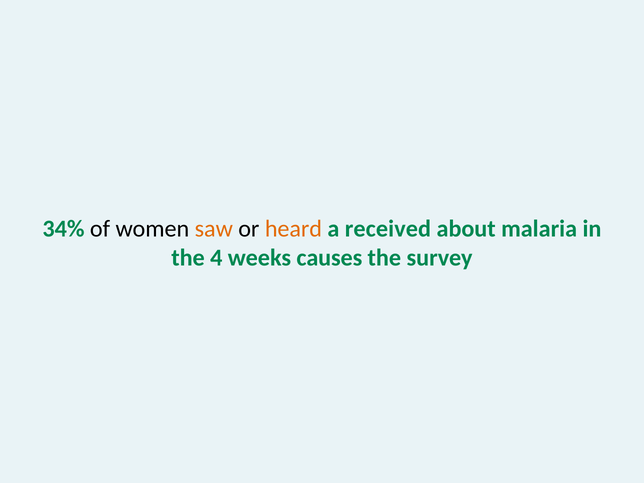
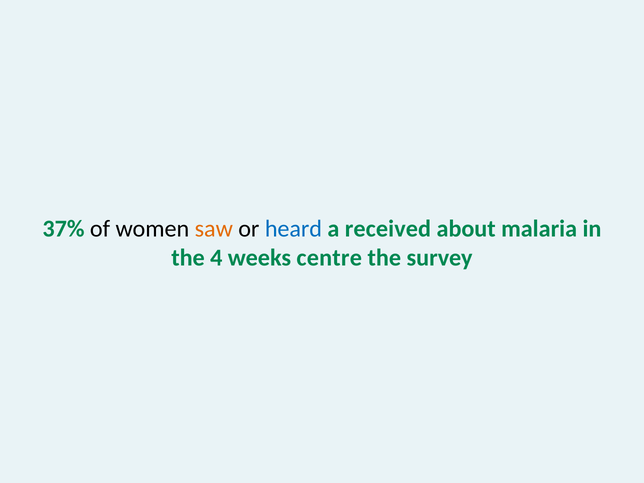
34%: 34% -> 37% (64, 229)
heard colour: orange -> blue (293, 229)
causes: causes -> centre (329, 258)
